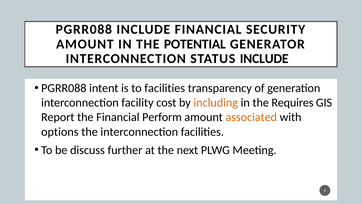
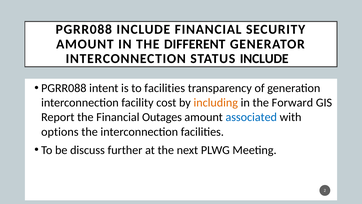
POTENTIAL: POTENTIAL -> DIFFERENT (195, 44)
Requires: Requires -> Forward (292, 103)
Perform: Perform -> Outages (162, 117)
associated colour: orange -> blue (251, 117)
